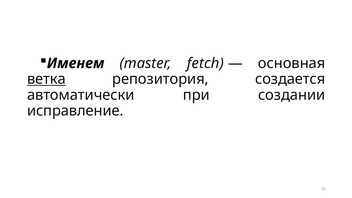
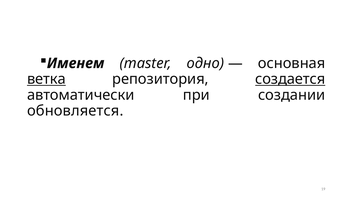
fetch: fetch -> одно (205, 63)
создается underline: none -> present (290, 79)
исправление: исправление -> обновляется (75, 111)
